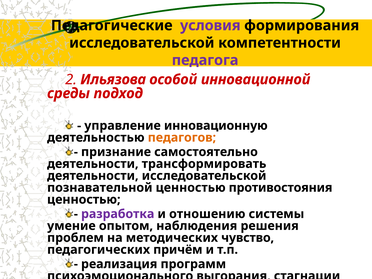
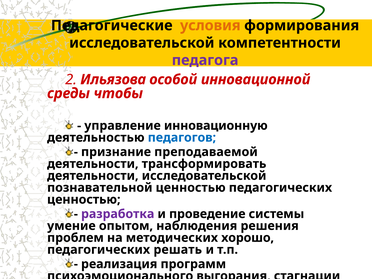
условия colour: purple -> orange (210, 25)
подход: подход -> чтобы (118, 93)
педагогов colour: orange -> blue (182, 138)
самостоятельно: самостоятельно -> преподаваемой (206, 152)
ценностью противостояния: противостояния -> педагогических (280, 188)
отношению: отношению -> проведение (207, 214)
чувство: чувство -> хорошо (248, 238)
причём: причём -> решать (178, 250)
